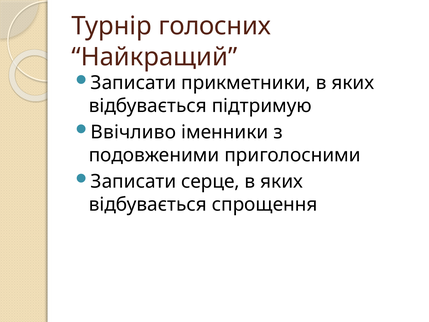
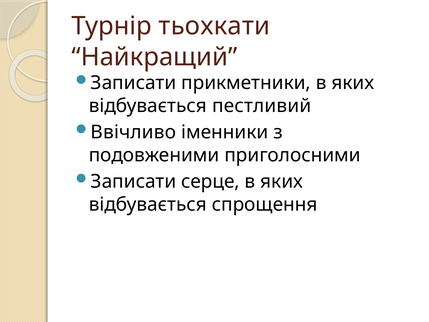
голосних: голосних -> тьохкати (214, 26)
підтримую: підтримую -> пестливий (262, 106)
